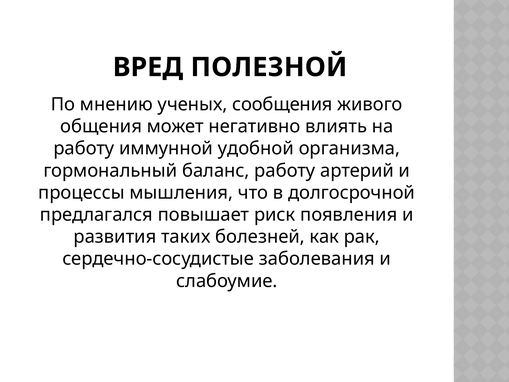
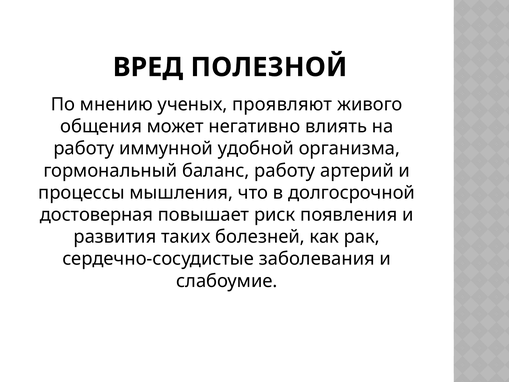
сообщения: сообщения -> проявляют (282, 104)
предлагался: предлагался -> достоверная (96, 215)
